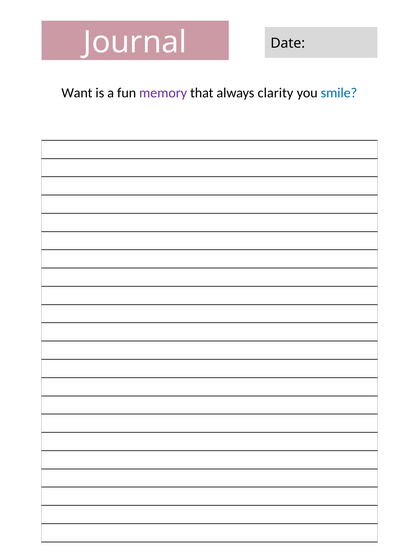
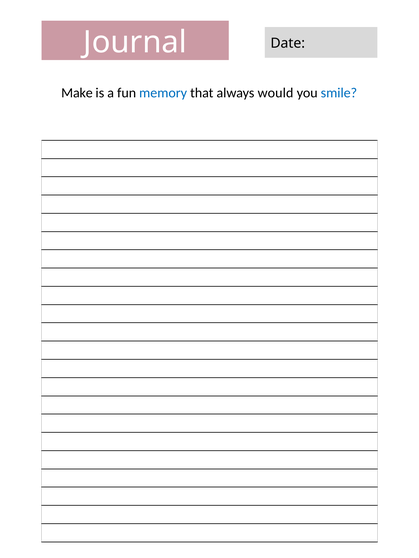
Want: Want -> Make (77, 93)
memory colour: purple -> blue (163, 93)
clarity: clarity -> would (275, 93)
